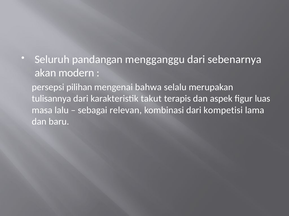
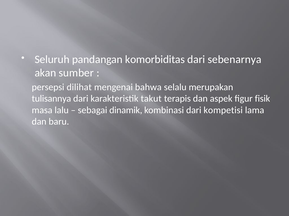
mengganggu: mengganggu -> komorbiditas (155, 60)
modern: modern -> sumber (76, 73)
pilihan: pilihan -> dilihat (79, 87)
luas: luas -> fisik (262, 99)
relevan: relevan -> dinamik (126, 110)
